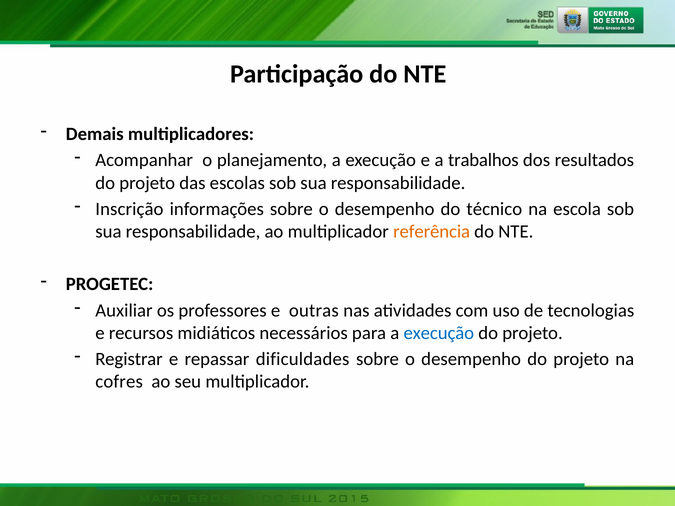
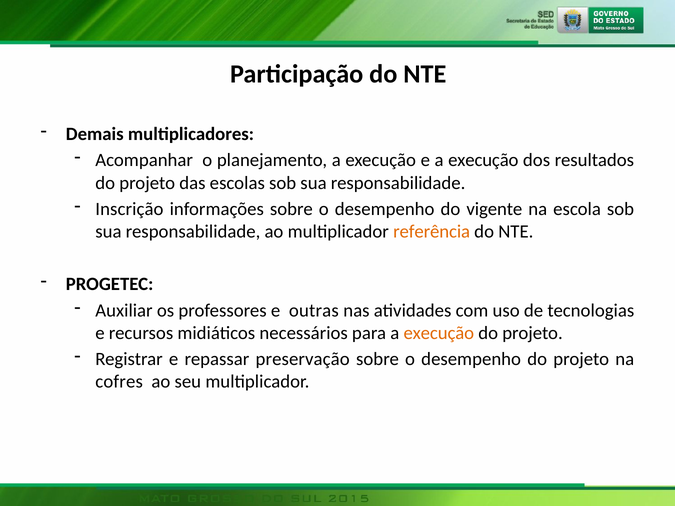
e a trabalhos: trabalhos -> execução (483, 160)
técnico: técnico -> vigente (494, 209)
execução colour: blue -> orange (439, 333)
dificuldades: dificuldades -> preservação (303, 359)
